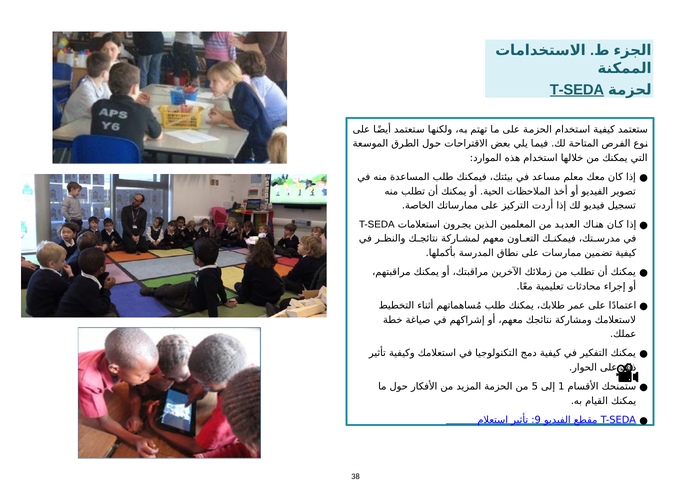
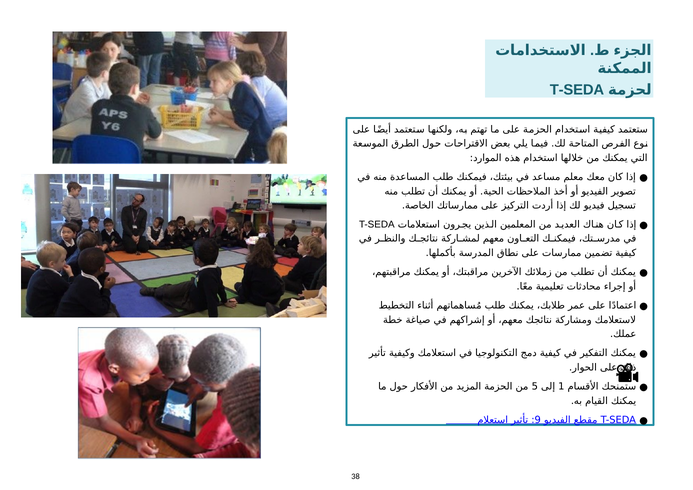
T-SEDA underline: present -> none (577, 90)
